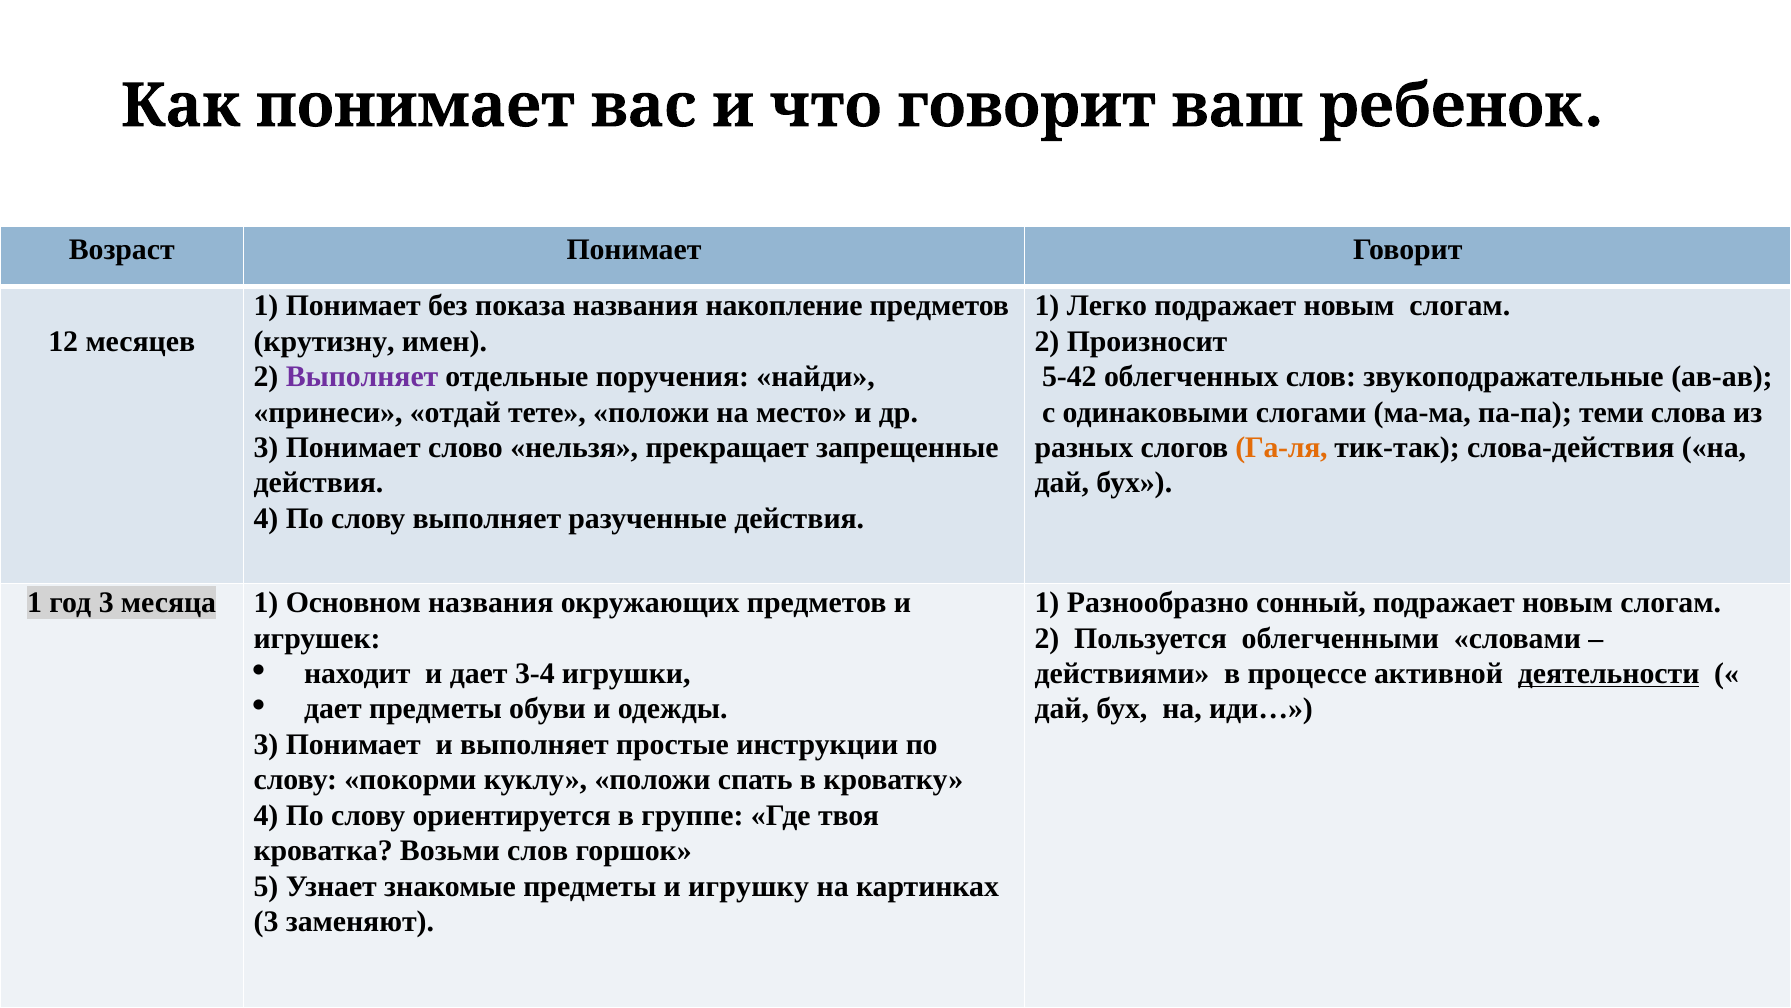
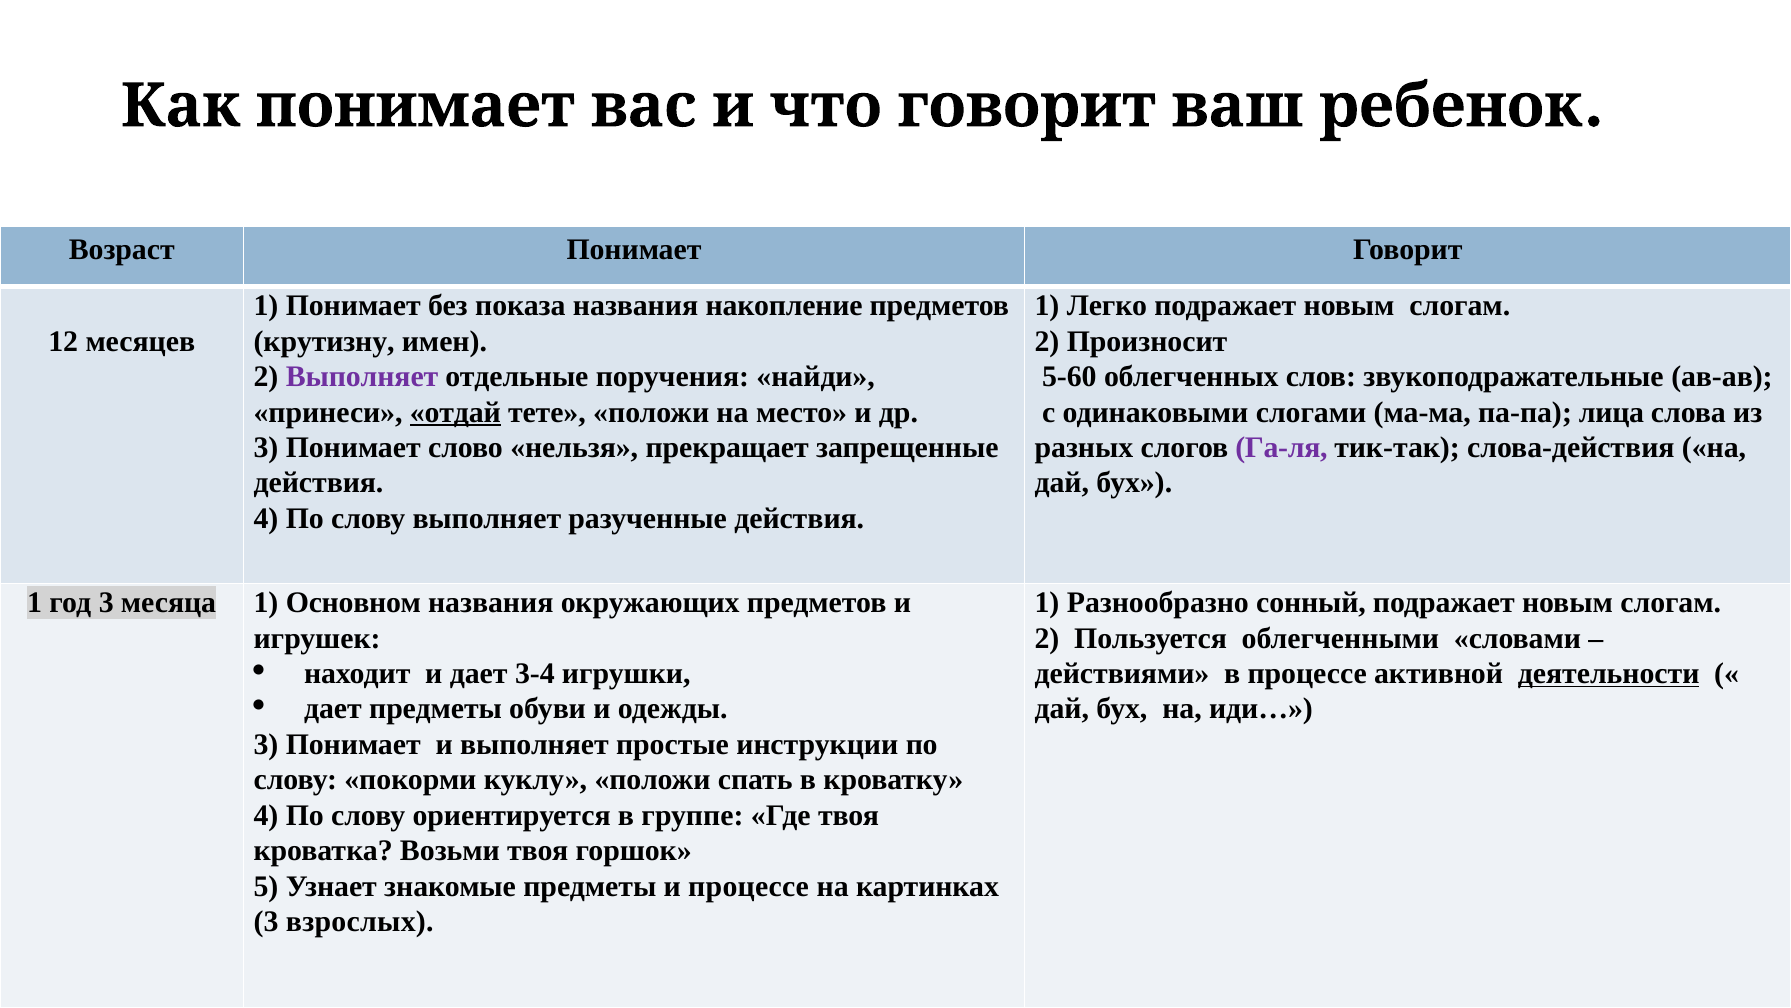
5-42: 5-42 -> 5-60 (1069, 377)
отдай underline: none -> present (455, 412)
теми: теми -> лица (1612, 412)
Га-ля colour: orange -> purple (1281, 447)
Возьми слов: слов -> твоя (538, 850)
и игрушку: игрушку -> процессе (749, 886)
заменяют: заменяют -> взрослых (360, 921)
